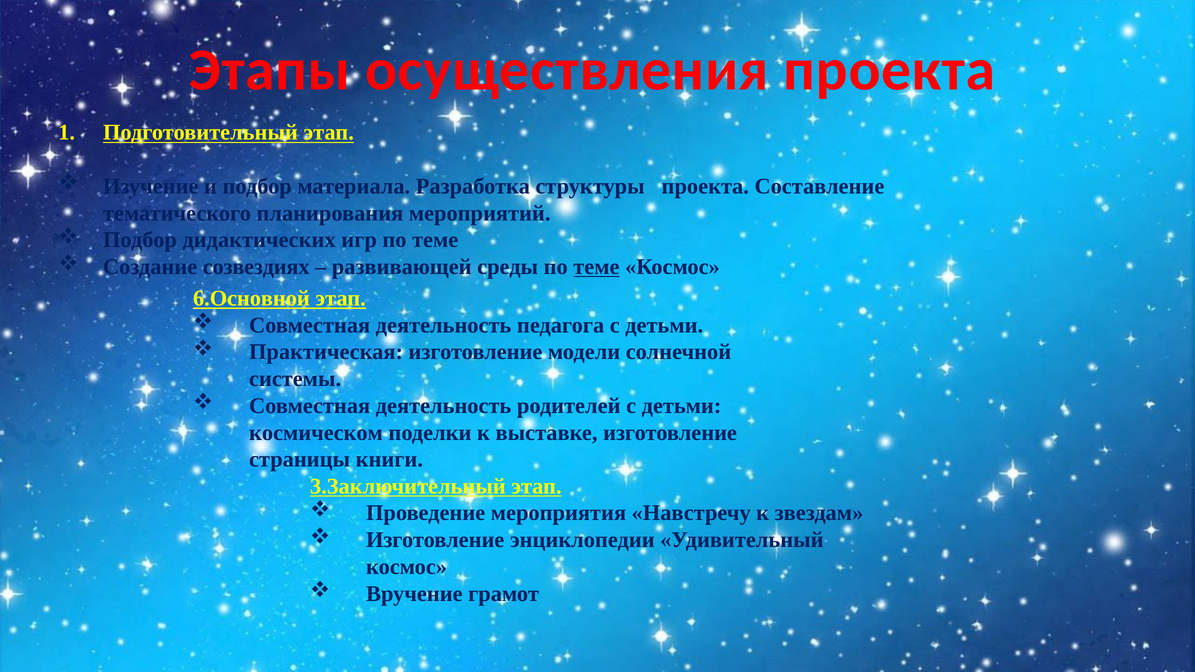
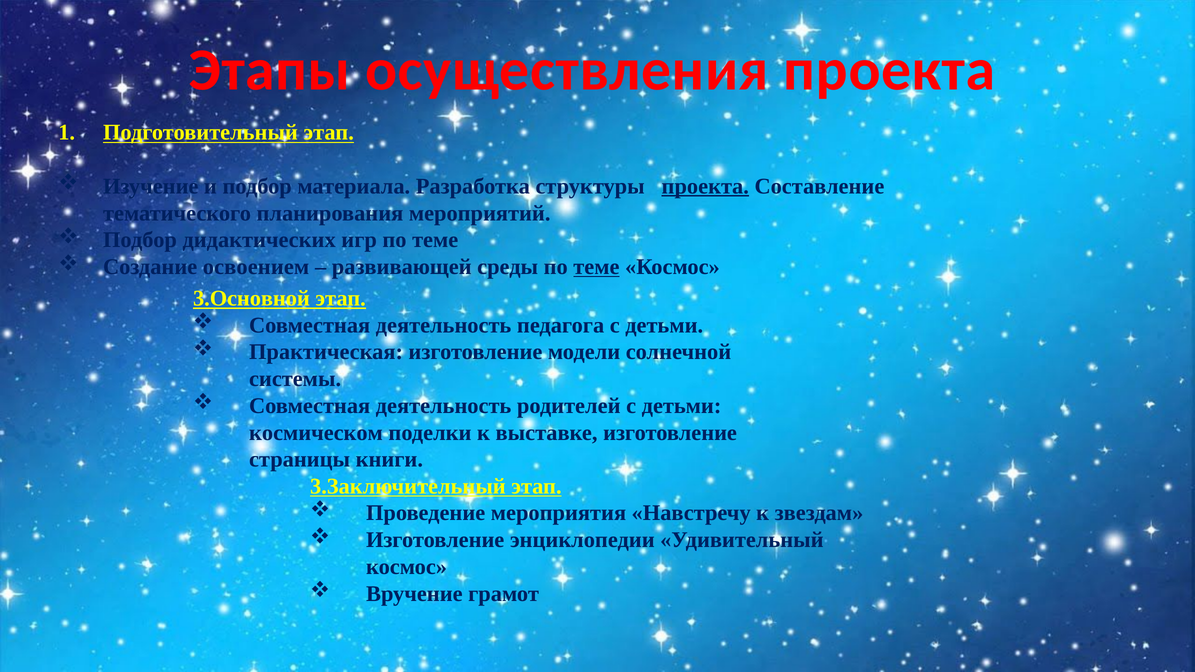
проекта underline: none -> present (705, 186)
созвездиях: созвездиях -> освоением (256, 267)
6.Основной: 6.Основной -> 3.Основной (251, 298)
